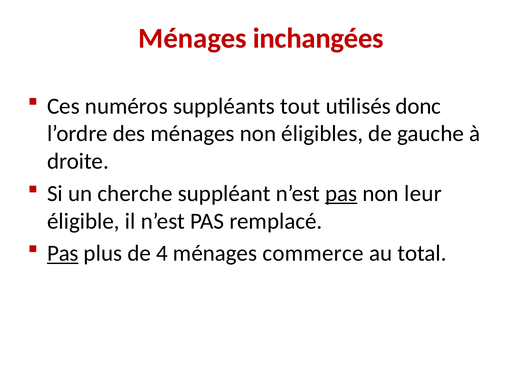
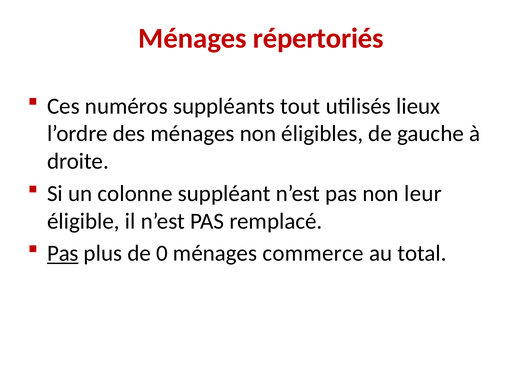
inchangées: inchangées -> répertoriés (318, 38)
donc: donc -> lieux (418, 106)
cherche: cherche -> colonne (135, 194)
pas underline: present -> none (341, 194)
4: 4 -> 0 (162, 254)
